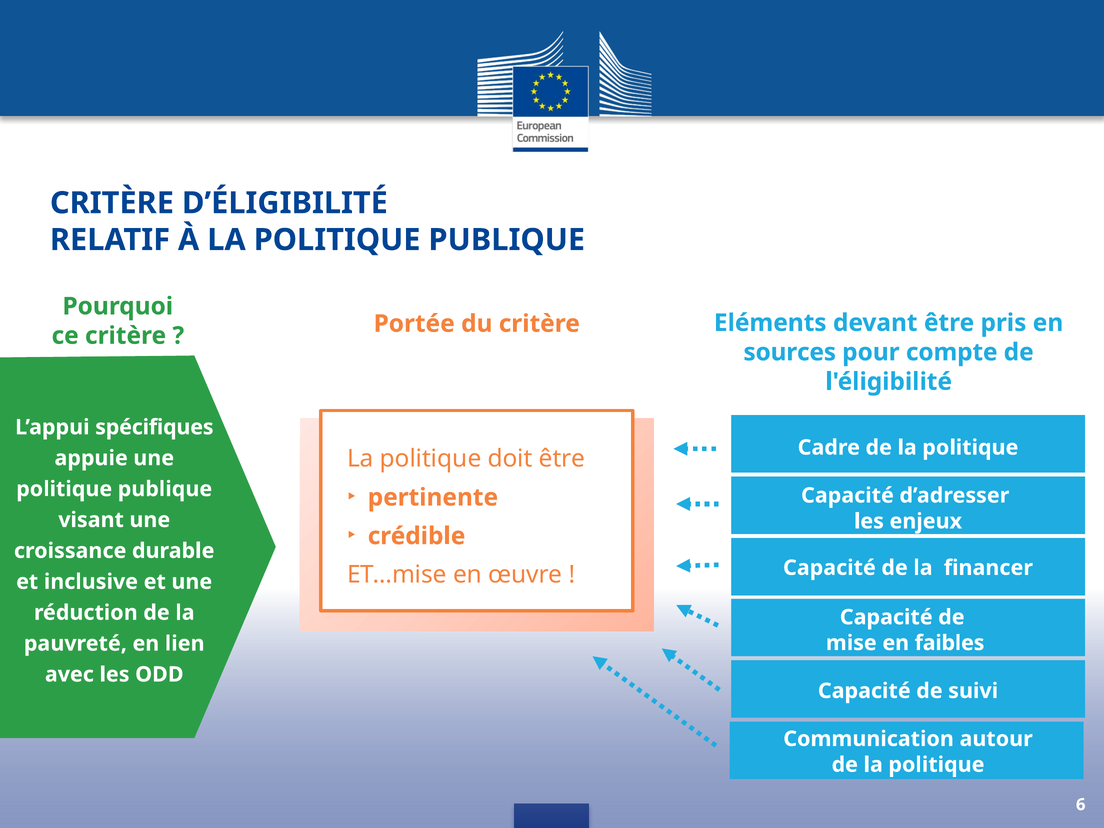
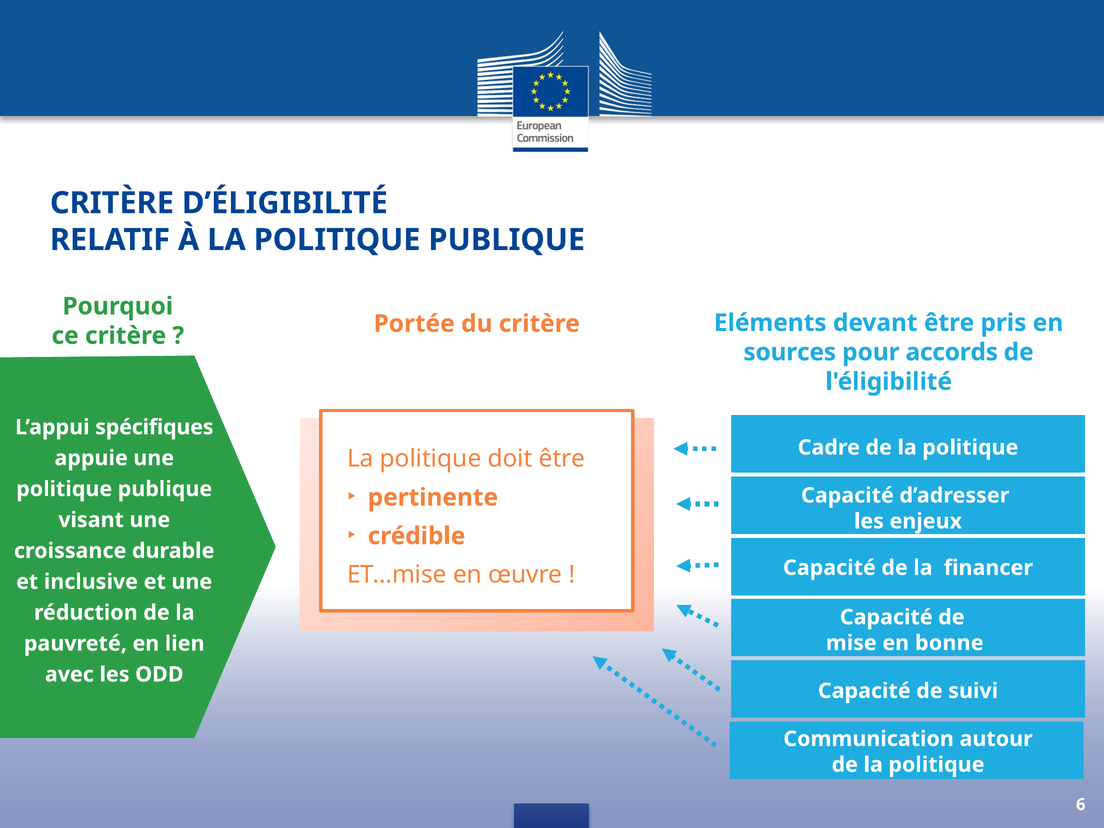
compte: compte -> accords (952, 352)
faibles: faibles -> bonne (949, 643)
